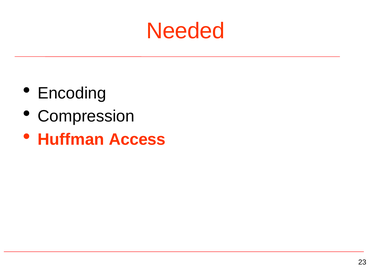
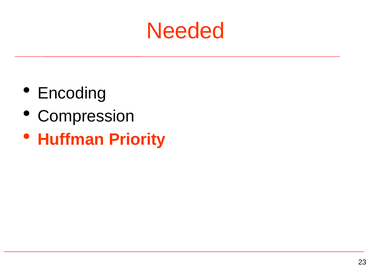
Access: Access -> Priority (137, 139)
